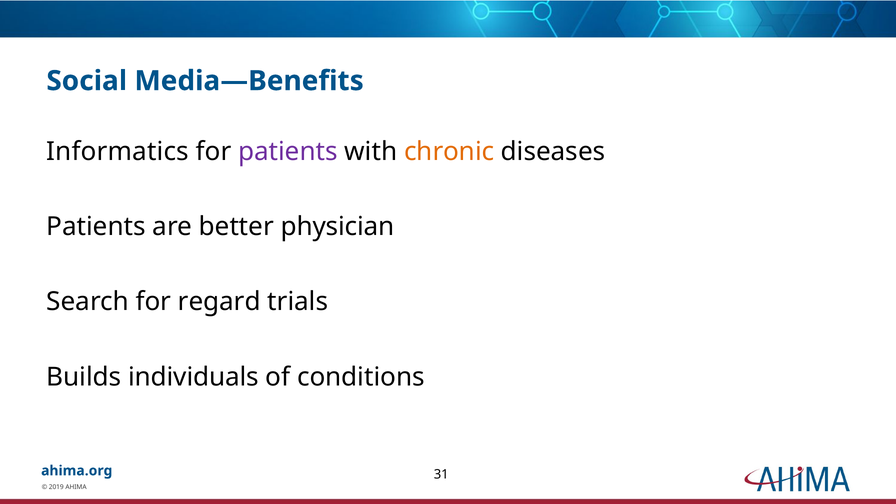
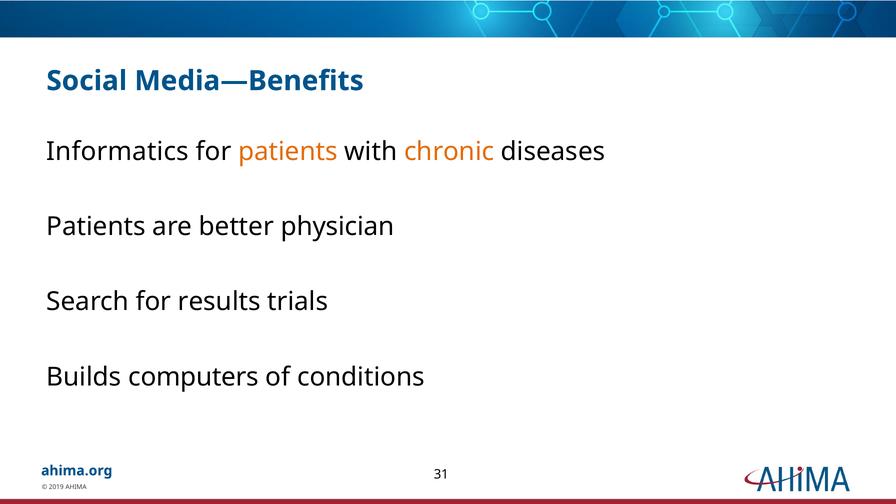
patients colour: purple -> orange (288, 151)
regard: regard -> results (219, 302)
individuals: individuals -> computers (194, 377)
